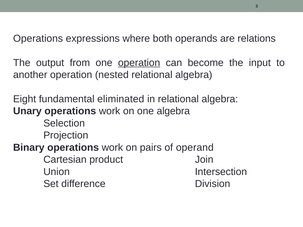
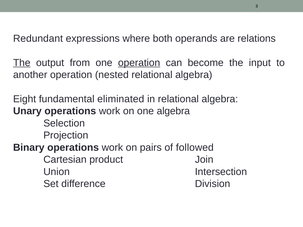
Operations: Operations -> Redundant (38, 39)
The underline: none -> present (22, 63)
operand: operand -> followed (195, 148)
